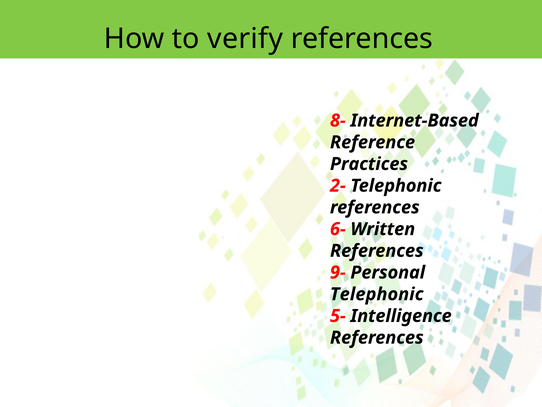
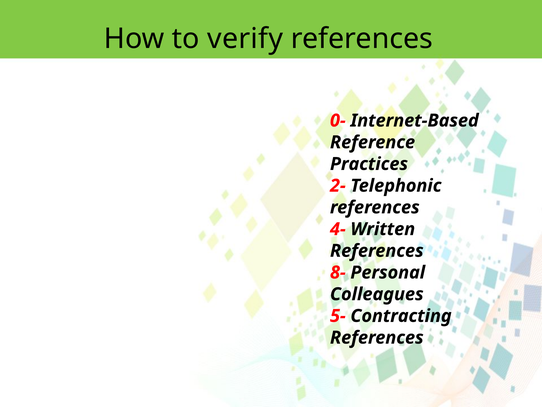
8-: 8- -> 0- (338, 120)
6-: 6- -> 4- (338, 229)
9-: 9- -> 8- (338, 272)
Telephonic: Telephonic -> Colleagues (377, 294)
Intelligence: Intelligence -> Contracting (401, 316)
